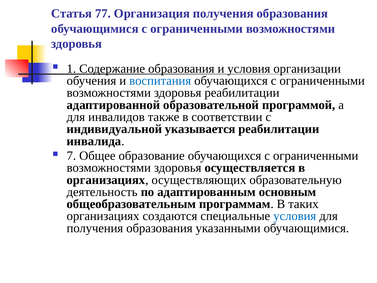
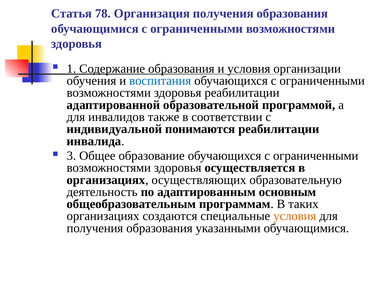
77: 77 -> 78 (103, 14)
указывается: указывается -> понимаются (200, 129)
7: 7 -> 3 (71, 156)
условия colour: blue -> orange (295, 216)
